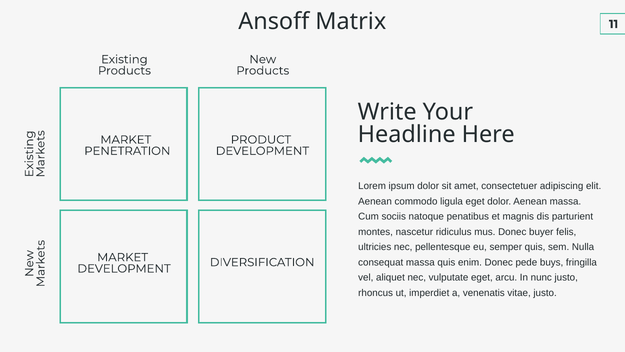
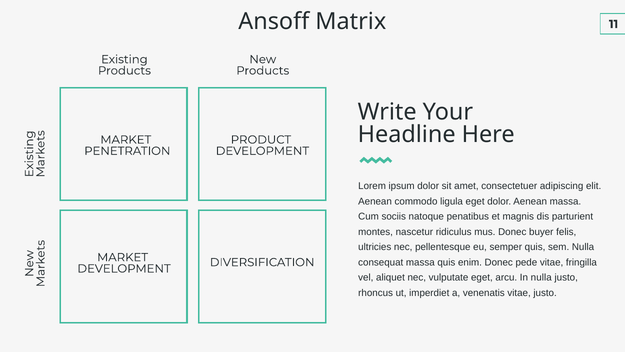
pede buys: buys -> vitae (552, 262)
In nunc: nunc -> nulla (541, 277)
